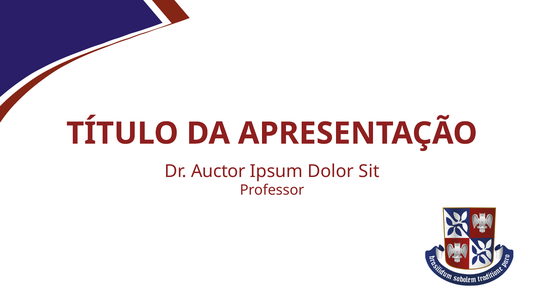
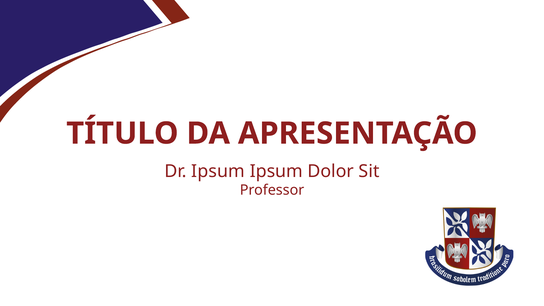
Dr Auctor: Auctor -> Ipsum (218, 171)
